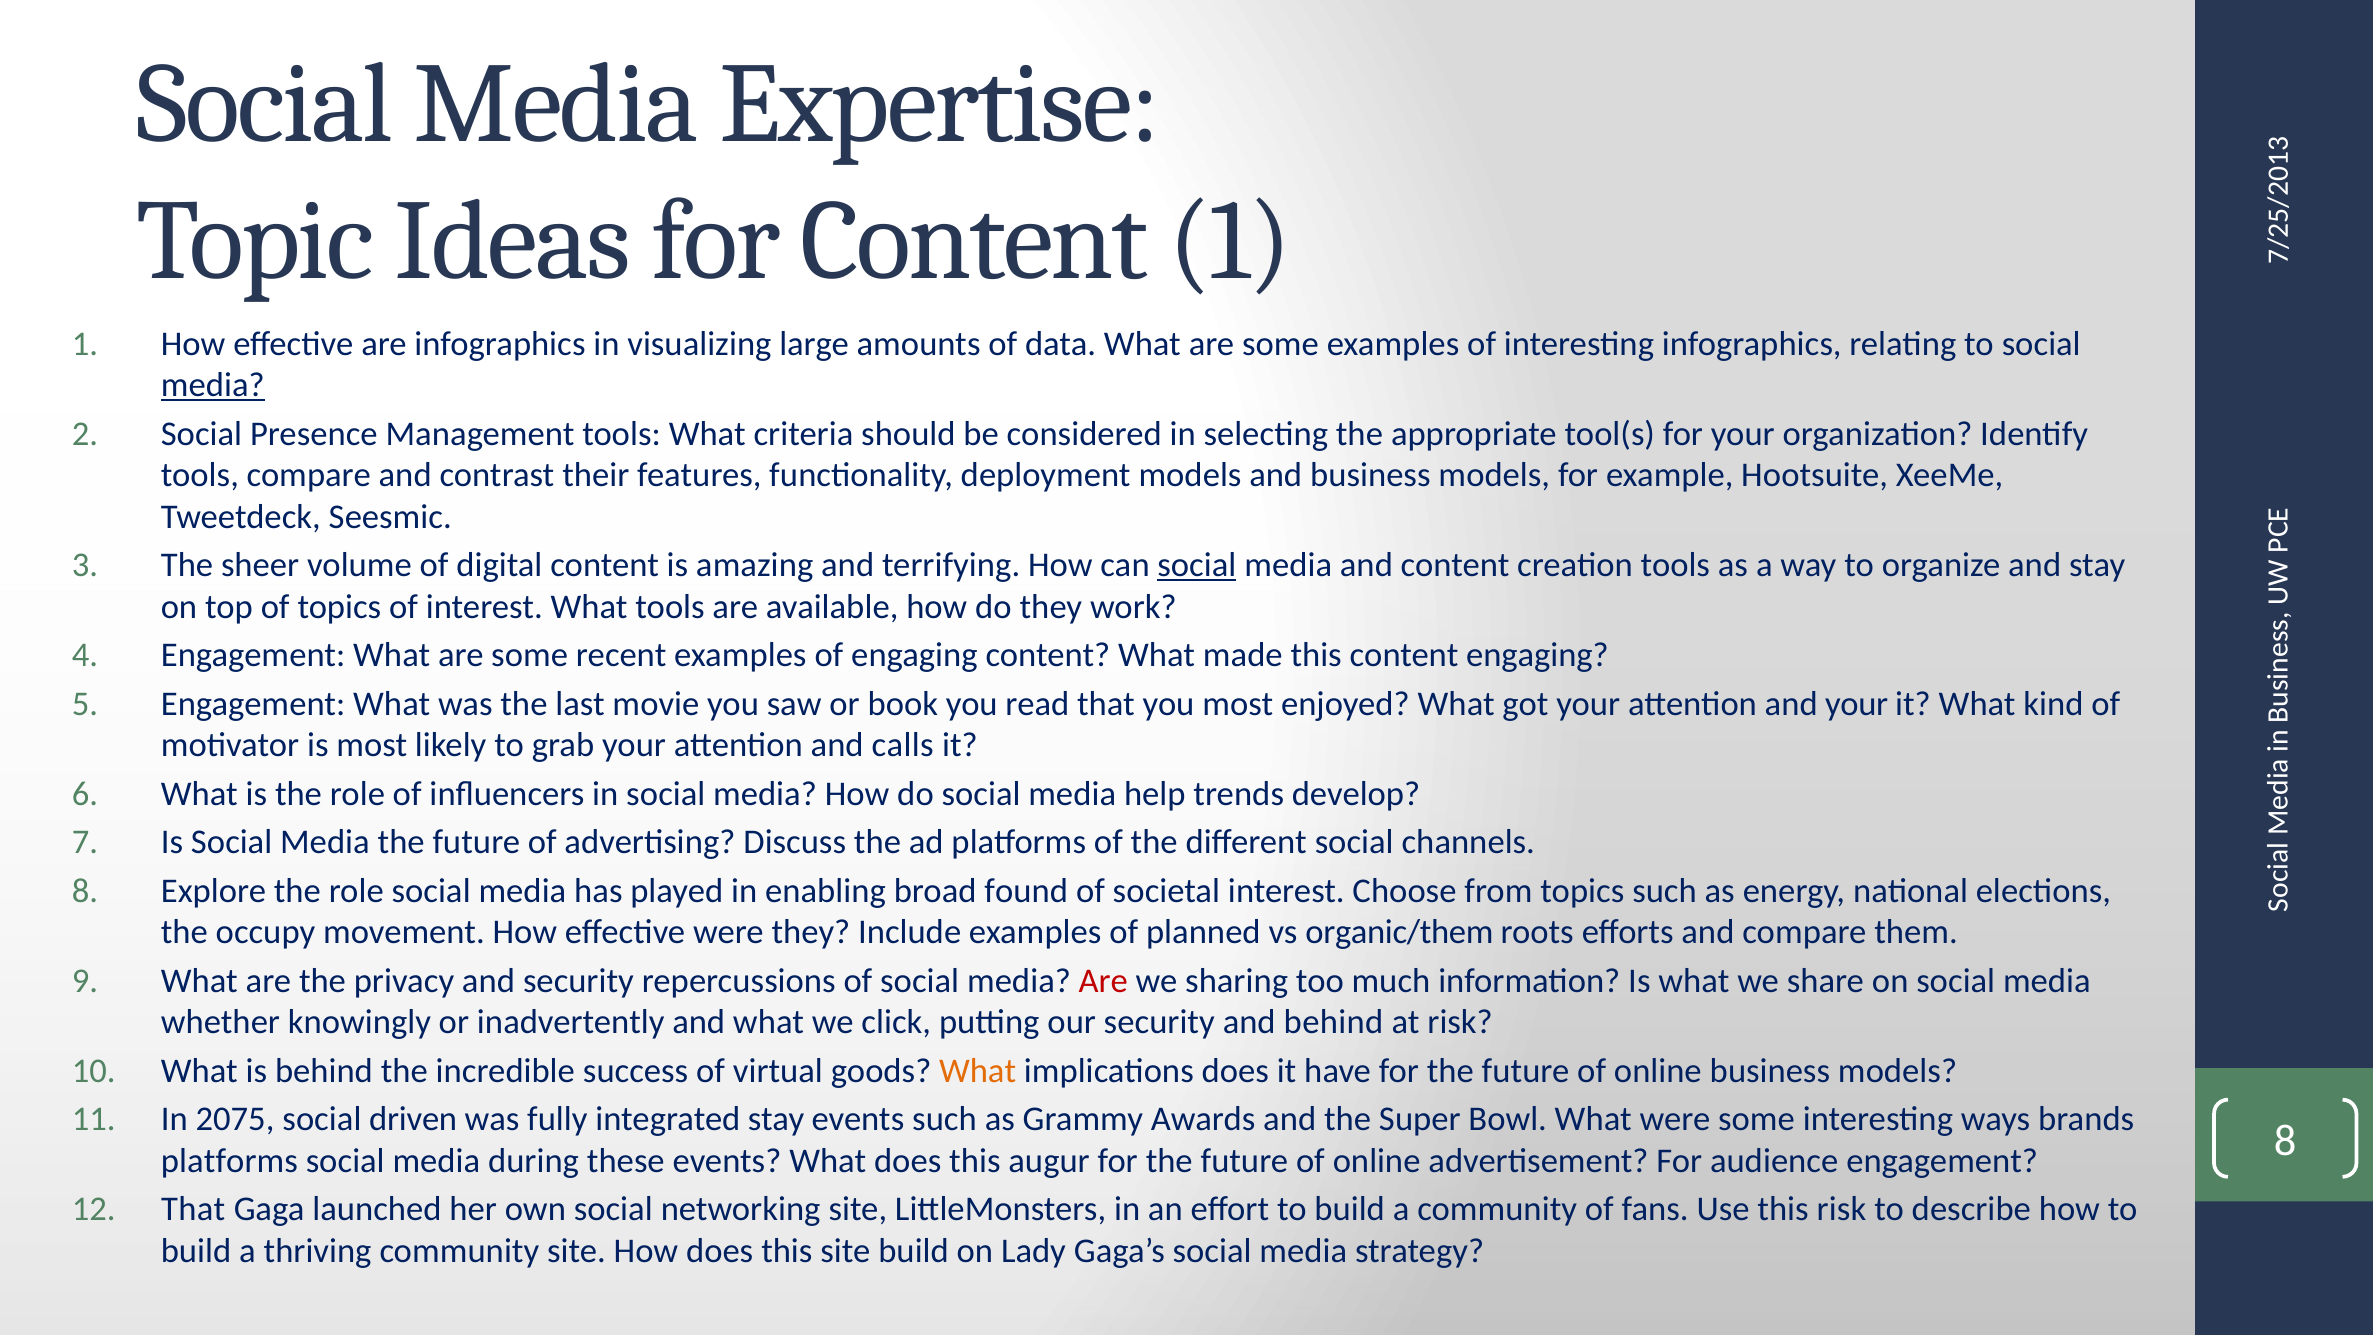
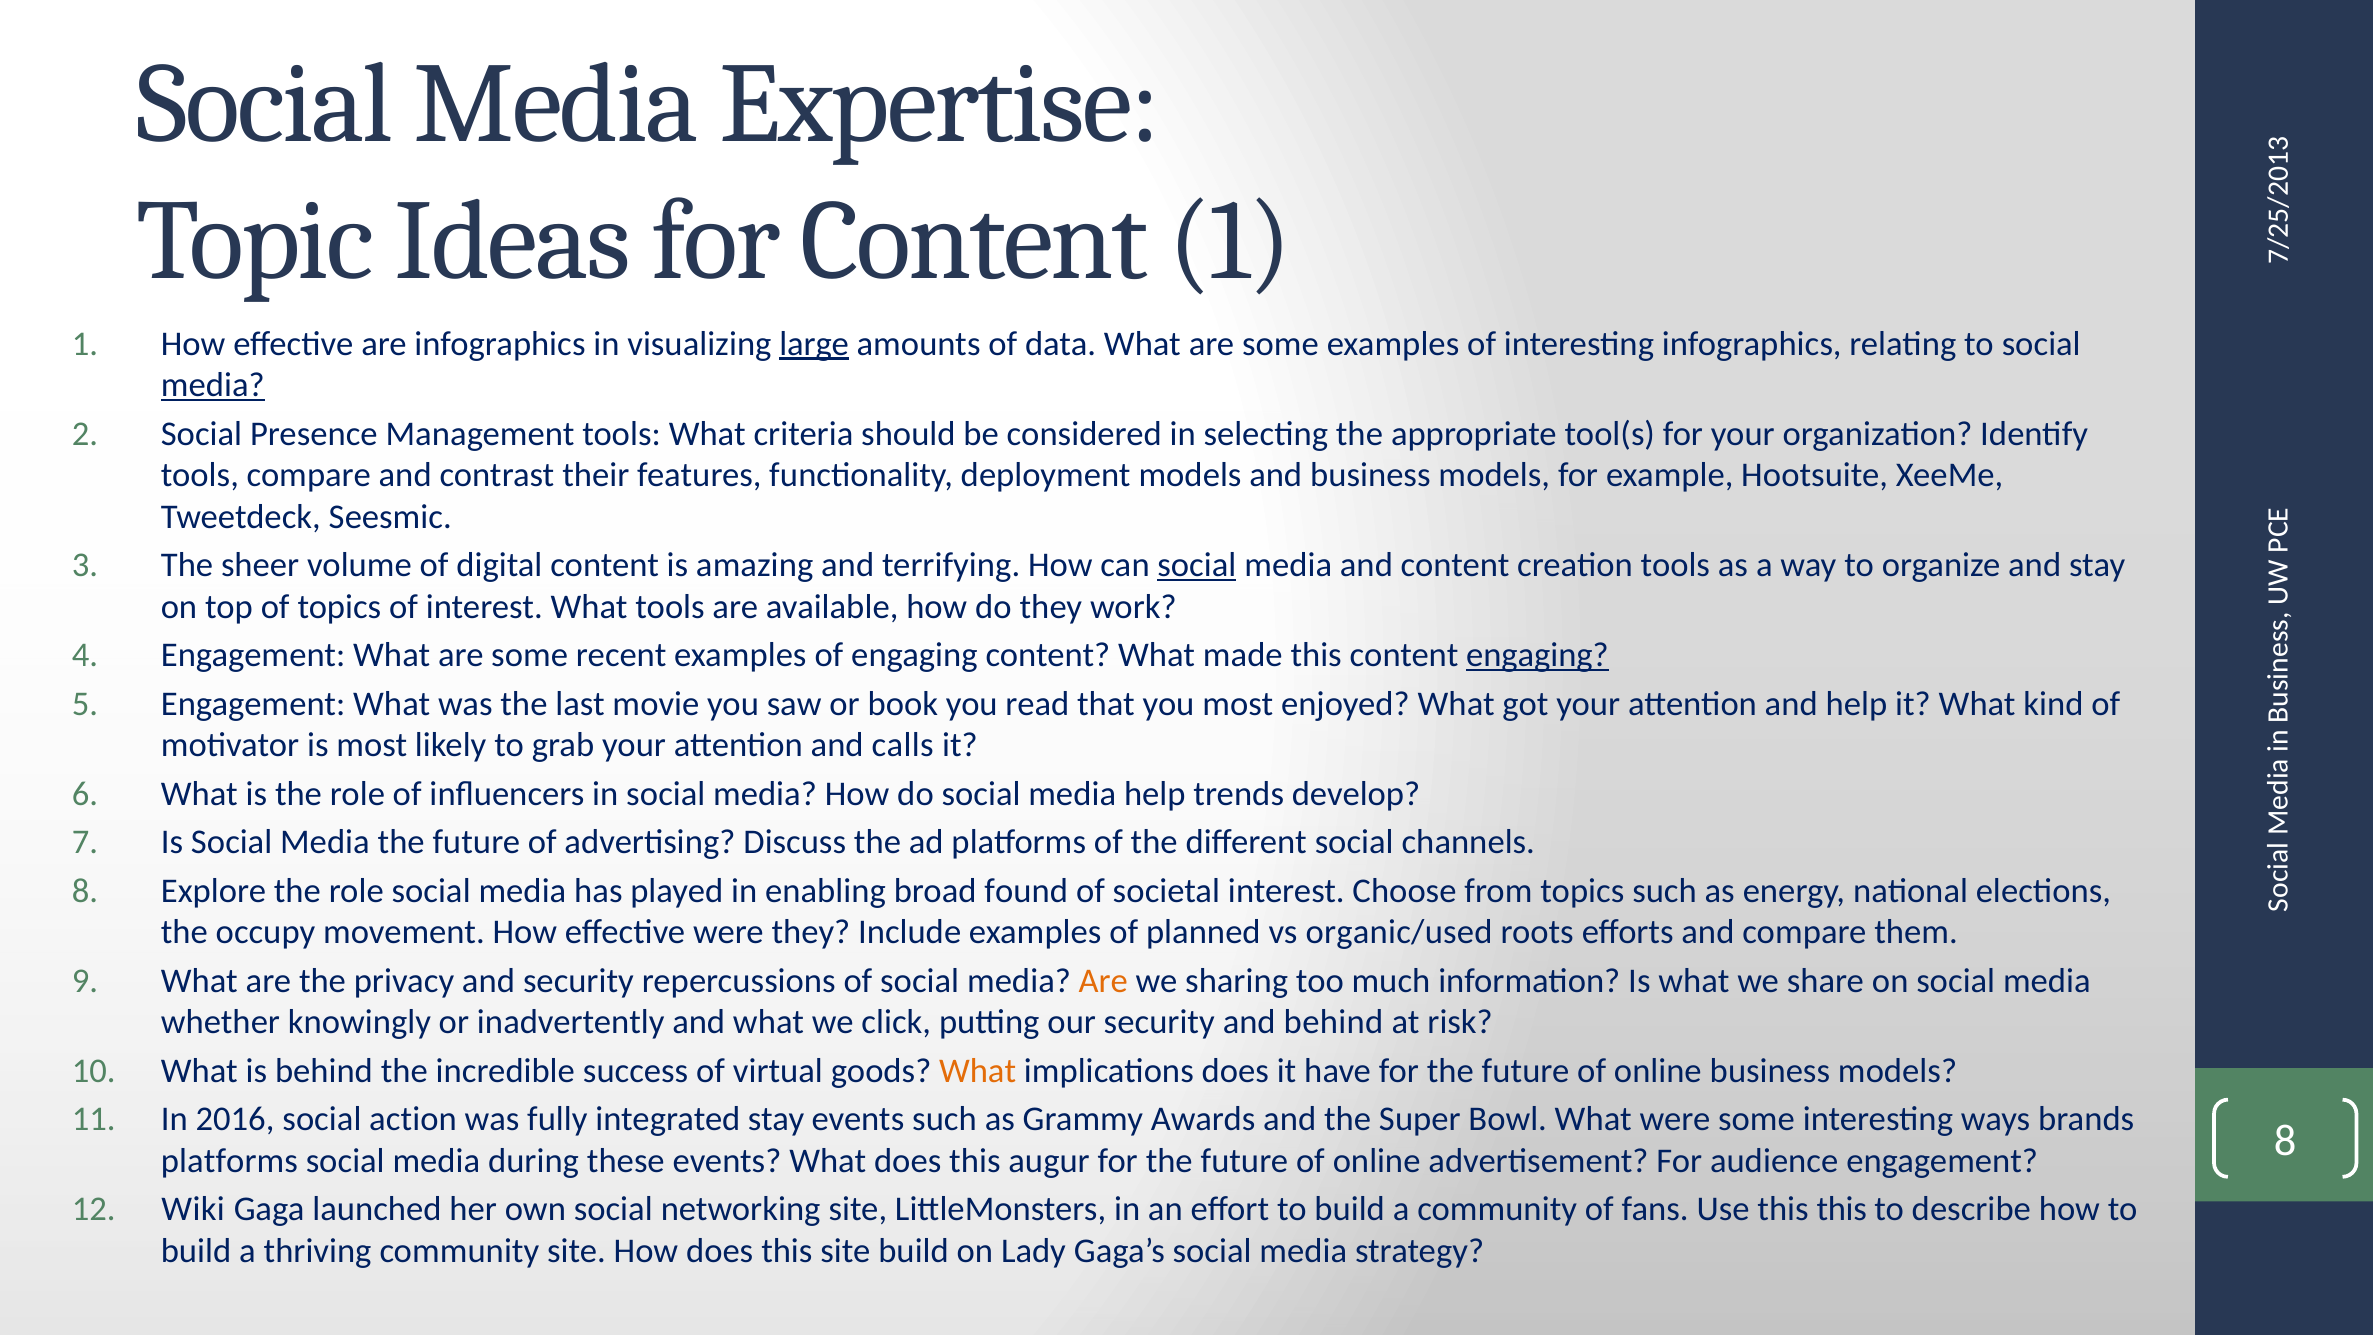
large underline: none -> present (814, 344)
engaging underline: none -> present (1537, 655)
and your: your -> help (1856, 704)
organic/them: organic/them -> organic/used (1399, 932)
Are colour: red -> orange (1103, 981)
2075: 2075 -> 2016 (235, 1119)
driven: driven -> action (413, 1119)
That: That -> Wiki (193, 1209)
this risk: risk -> this (1842, 1209)
